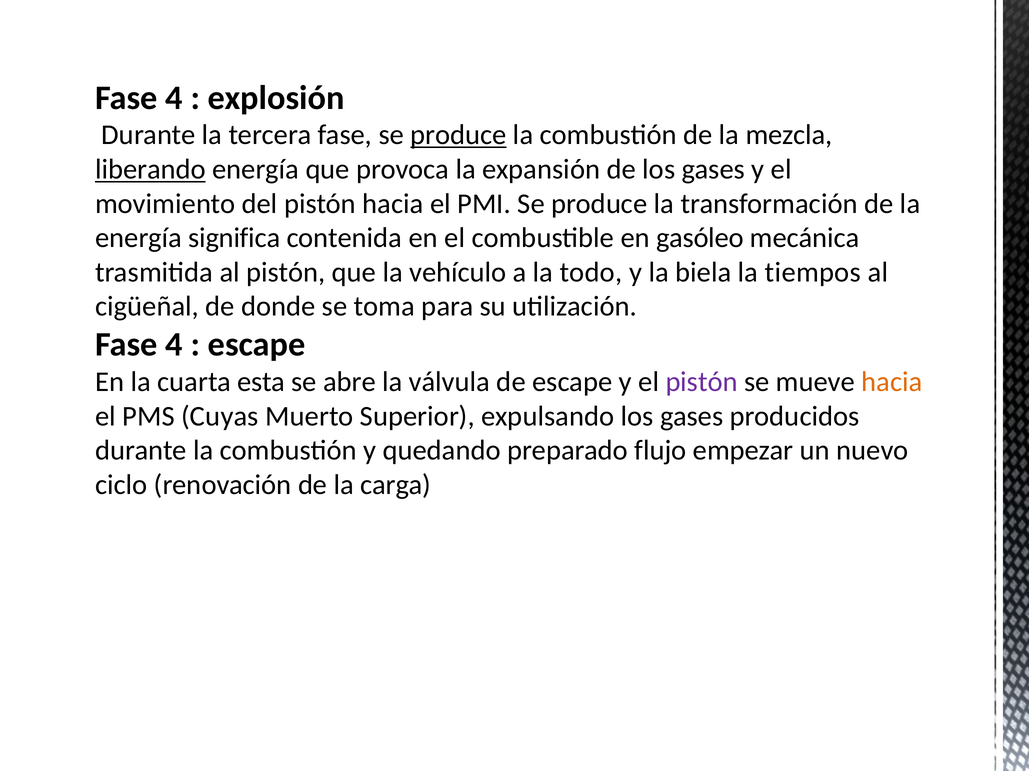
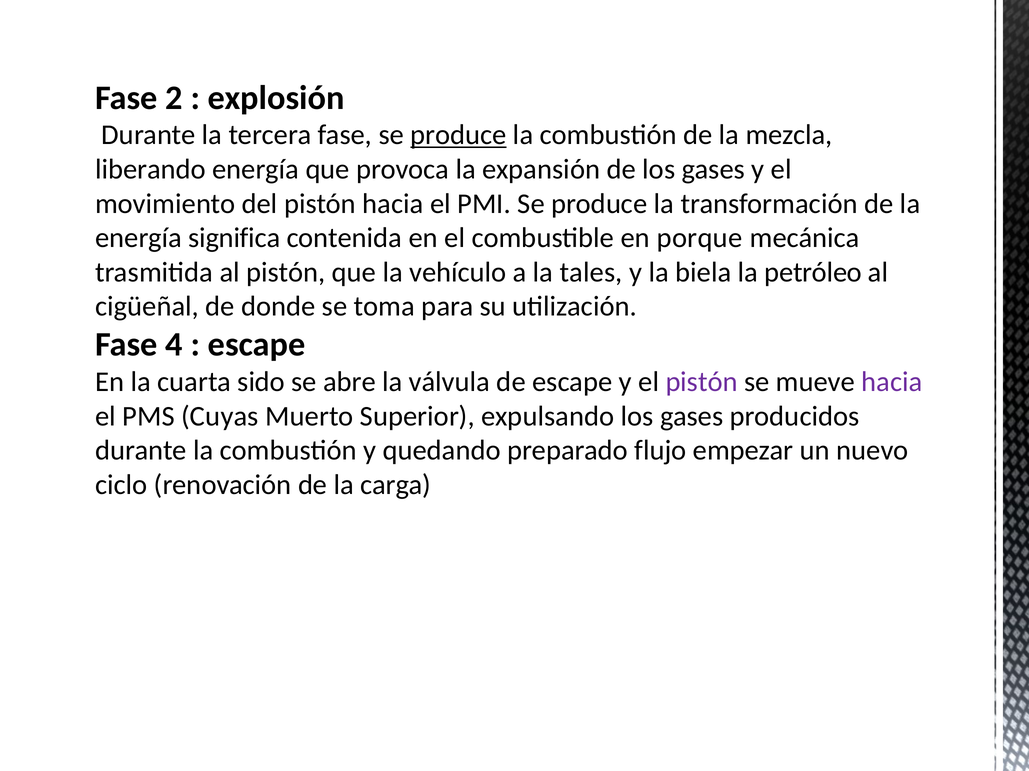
4: 4 -> 2 (174, 98)
liberando underline: present -> none (150, 170)
gasóleo: gasóleo -> porque (700, 238)
todo: todo -> tales (591, 272)
tiempos: tiempos -> petróleo (813, 272)
esta: esta -> sido (261, 382)
hacia colour: orange -> purple (892, 382)
